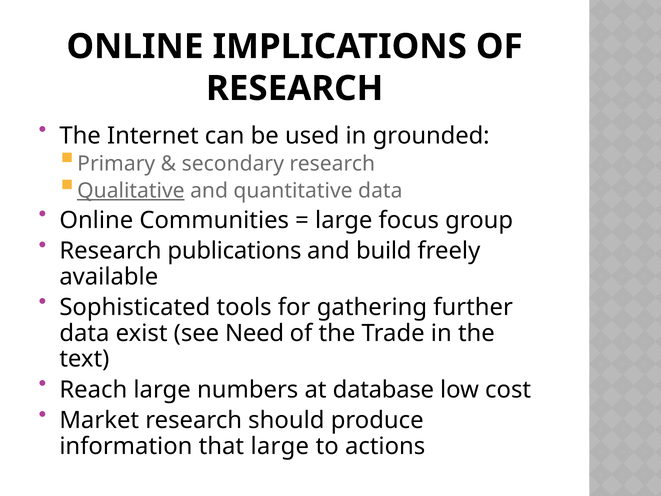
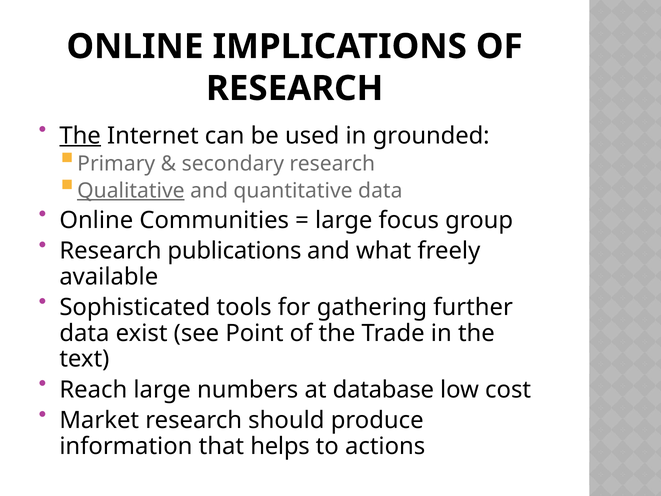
The underline: none -> present (80, 136)
build: build -> what (384, 251)
Need: Need -> Point (255, 333)
that large: large -> helps (280, 446)
